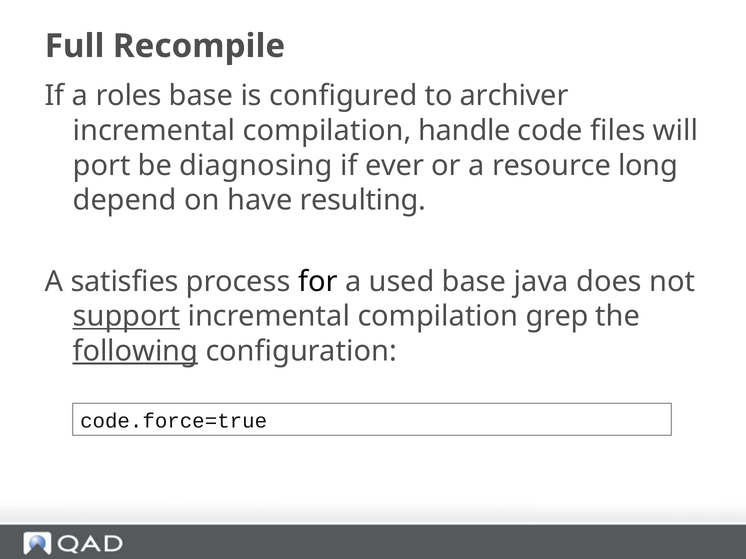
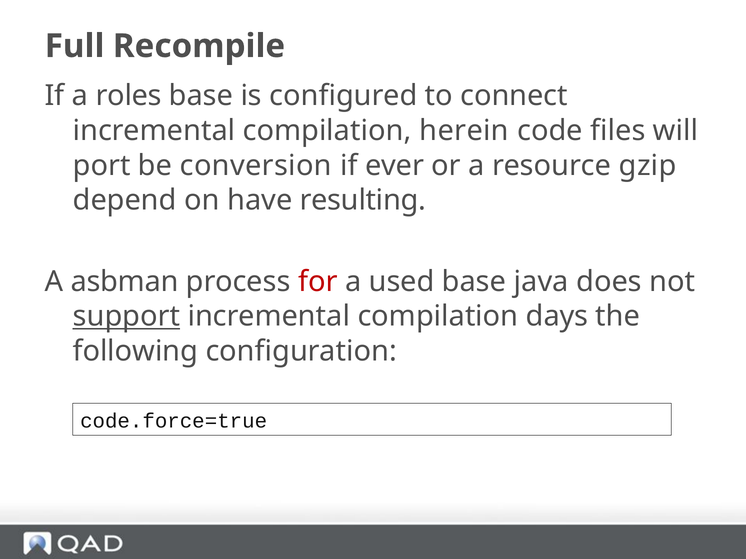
archiver: archiver -> connect (514, 96)
handle: handle -> herein (464, 131)
diagnosing: diagnosing -> conversion (256, 166)
long: long -> gzip (648, 166)
satisfies: satisfies -> asbman (125, 282)
for colour: black -> red (318, 282)
grep: grep -> days (557, 317)
following underline: present -> none (135, 351)
